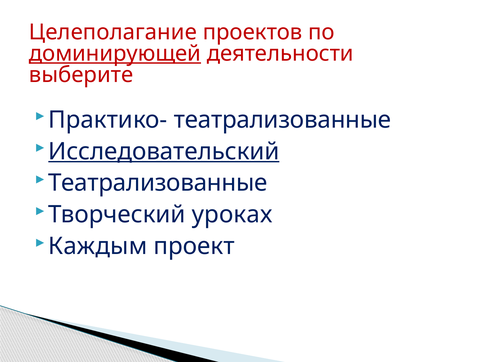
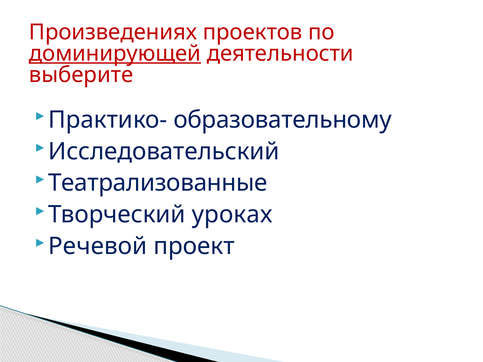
Целеполагание: Целеполагание -> Произведениях (113, 32)
Практико- театрализованные: театрализованные -> образовательному (283, 120)
Исследовательский underline: present -> none (164, 151)
Каждым: Каждым -> Речевой (98, 246)
